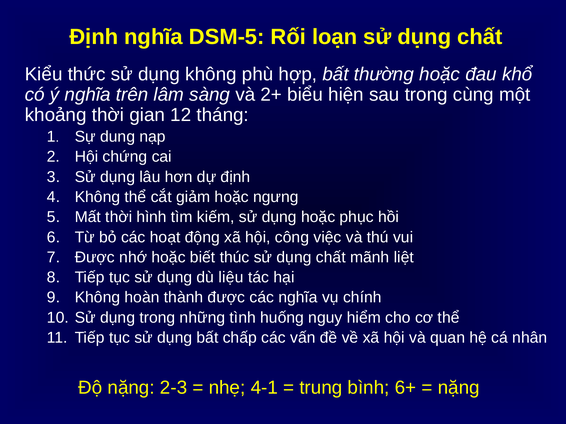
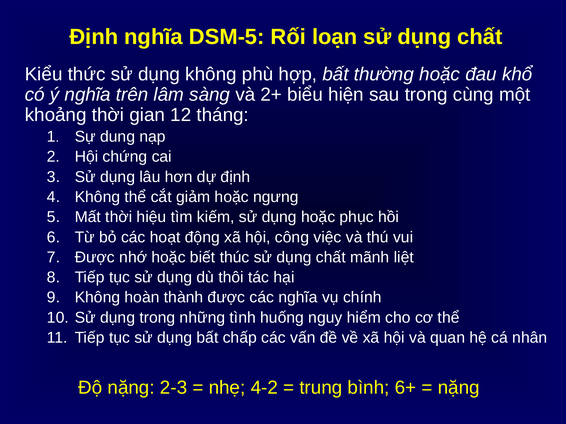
hình: hình -> hiệu (151, 217)
liệu: liệu -> thôi (231, 278)
4-1: 4-1 -> 4-2 (264, 388)
